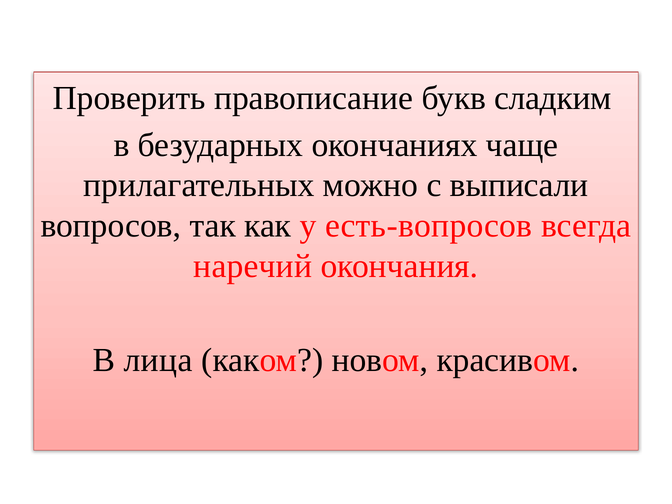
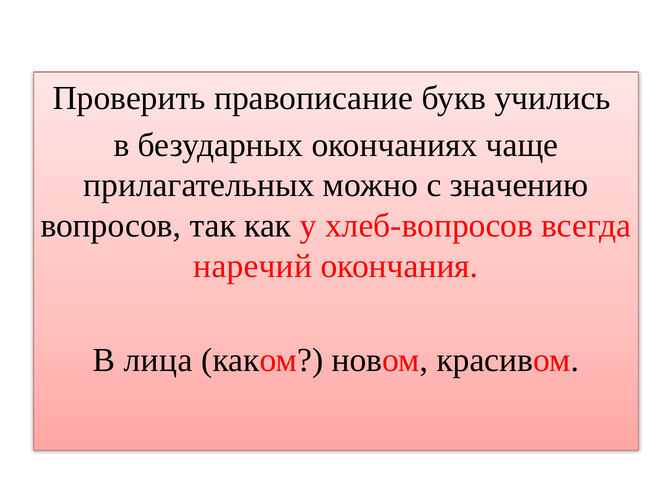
сладким: сладким -> учились (553, 98)
выписали: выписали -> значению (519, 185)
есть-вопросов: есть-вопросов -> хлеб-вопросов (429, 226)
